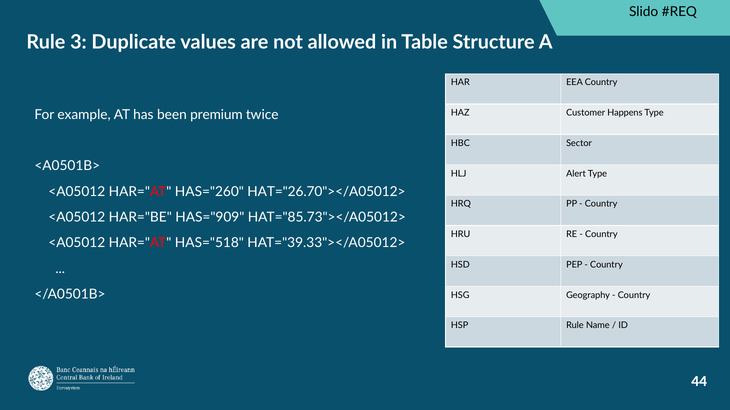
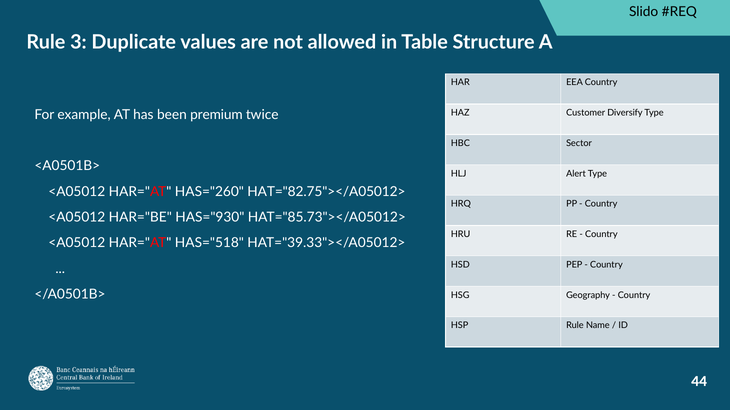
Happens: Happens -> Diversify (625, 113)
HAT="26.70"></A05012>: HAT="26.70"></A05012> -> HAT="82.75"></A05012> (326, 192)
HAS="909: HAS="909 -> HAS="930 (210, 218)
